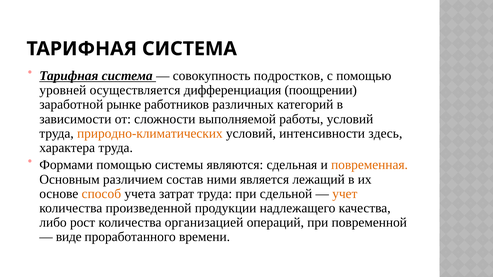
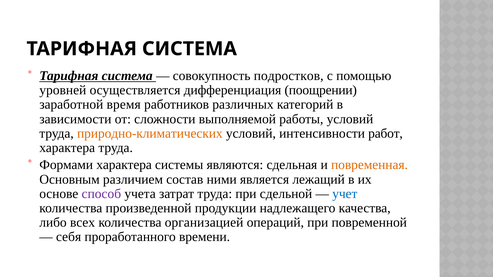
рынке: рынке -> время (124, 105)
здесь: здесь -> работ (386, 134)
Формами помощью: помощью -> характера (124, 165)
способ colour: orange -> purple (101, 194)
учет colour: orange -> blue (345, 194)
рост: рост -> всех (83, 223)
виде: виде -> себя (69, 237)
